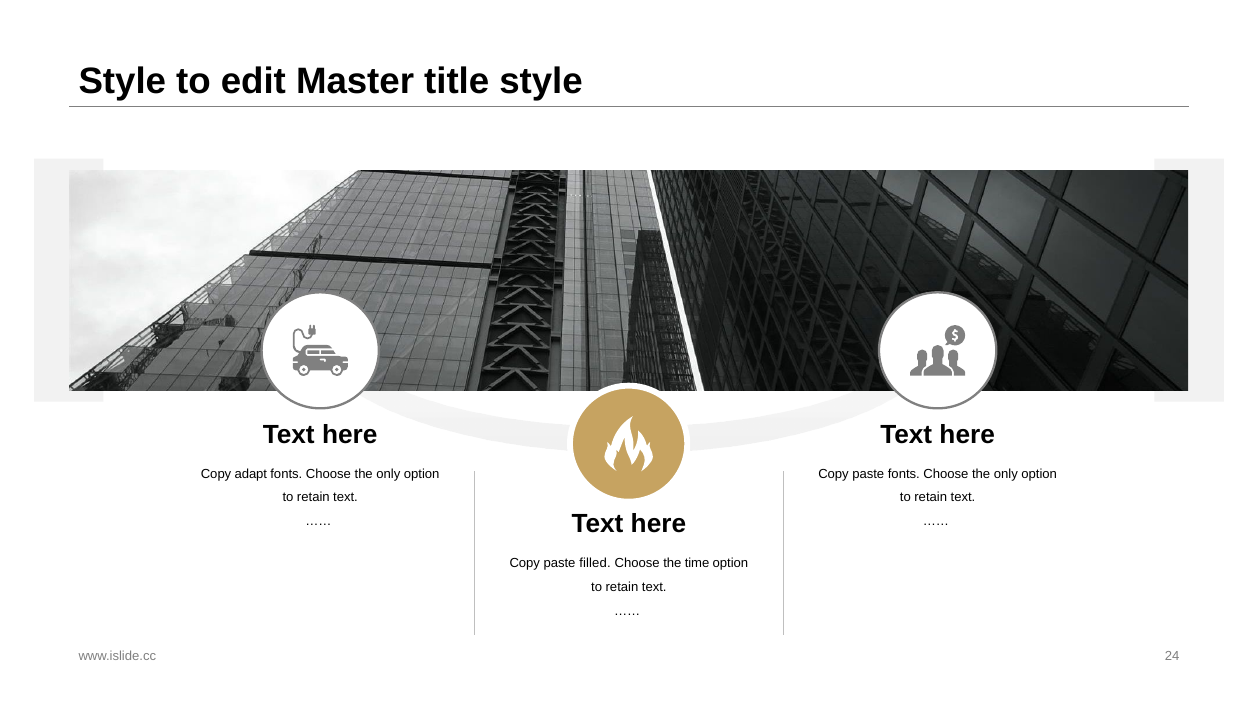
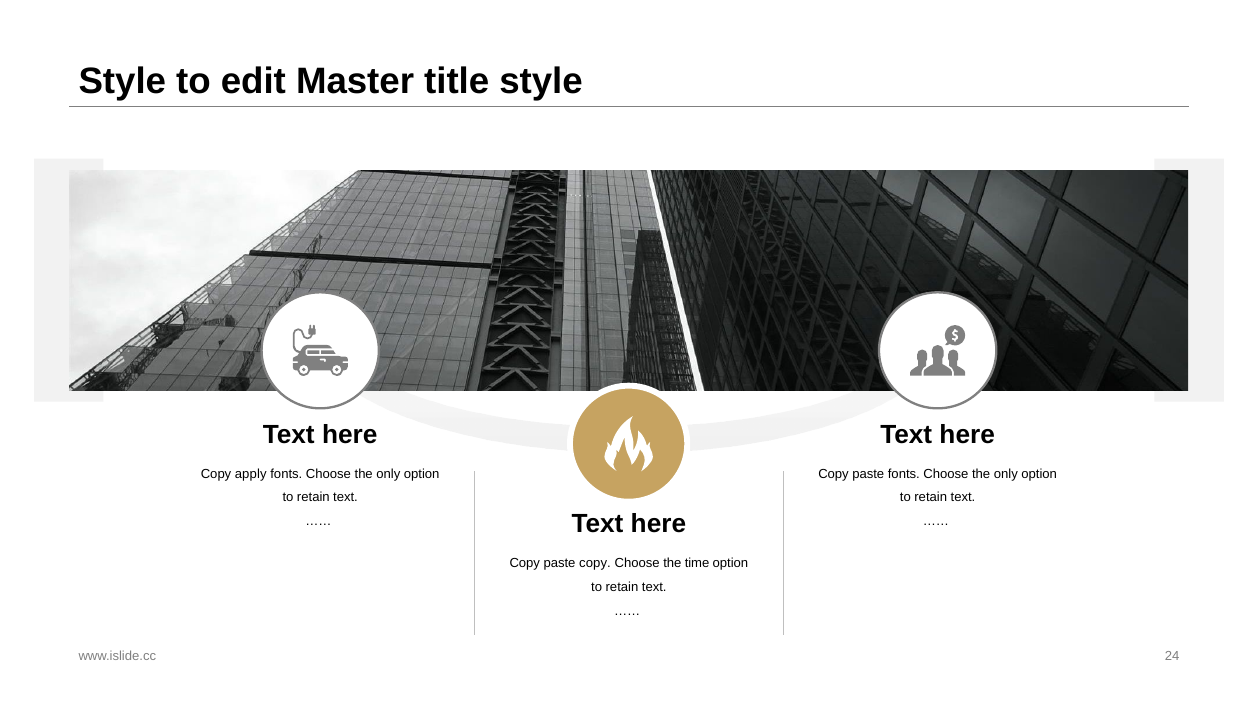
adapt: adapt -> apply (251, 474)
paste filled: filled -> copy (595, 563)
